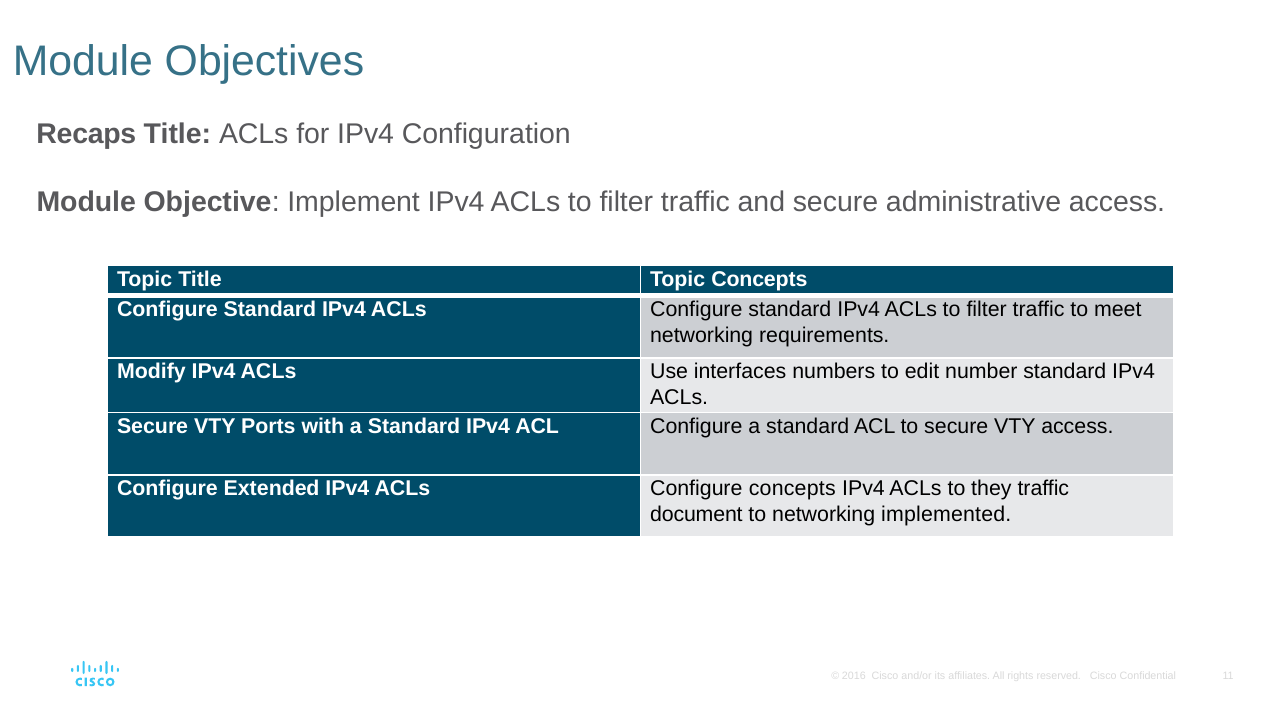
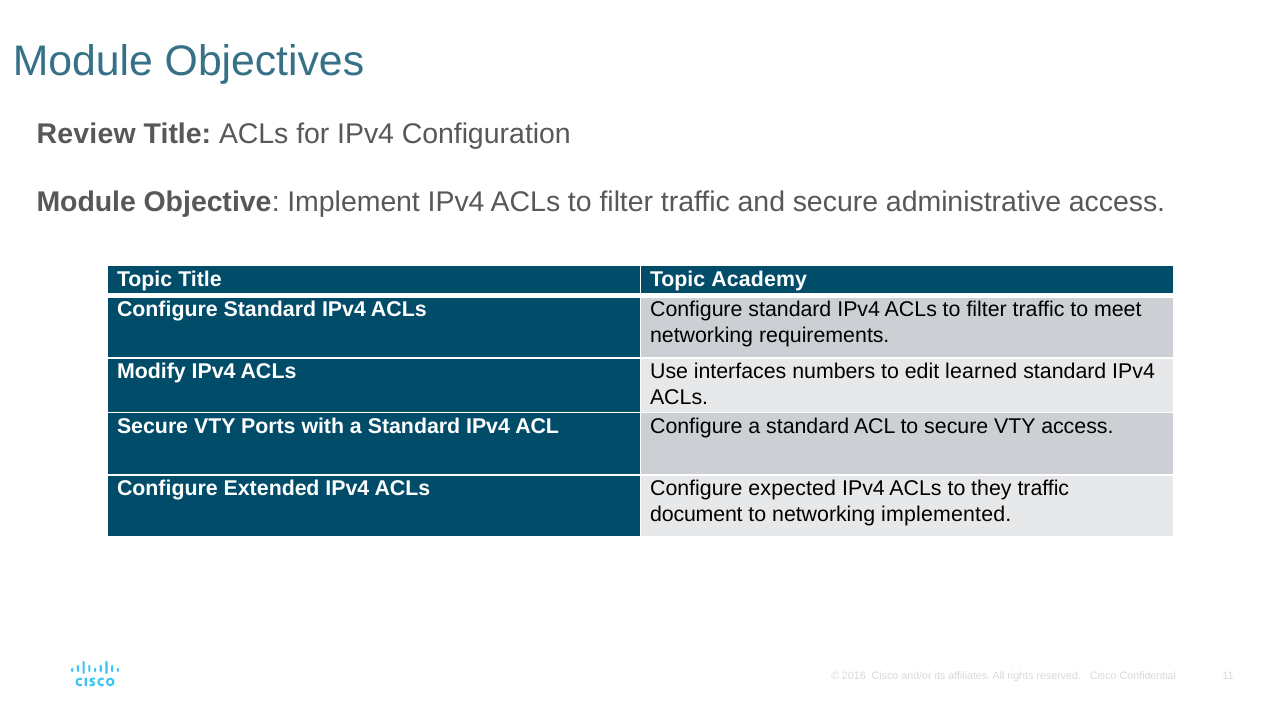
Recaps: Recaps -> Review (86, 134)
Topic Concepts: Concepts -> Academy (759, 279)
number: number -> learned (981, 372)
Configure concepts: concepts -> expected (792, 489)
